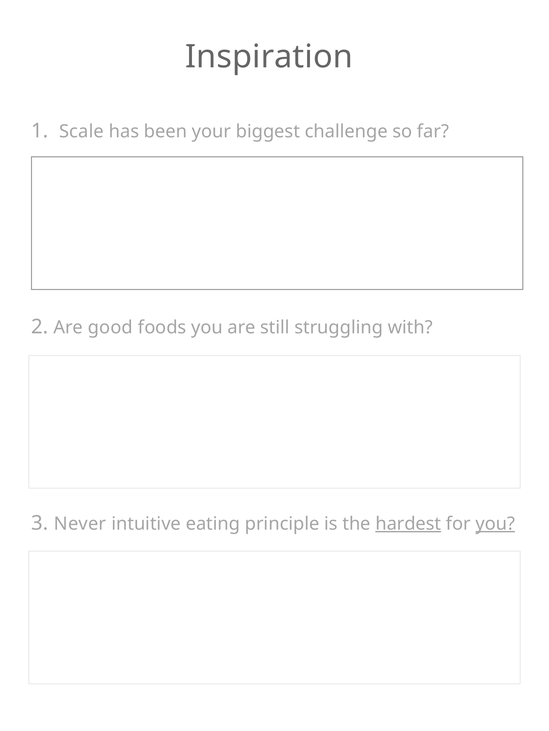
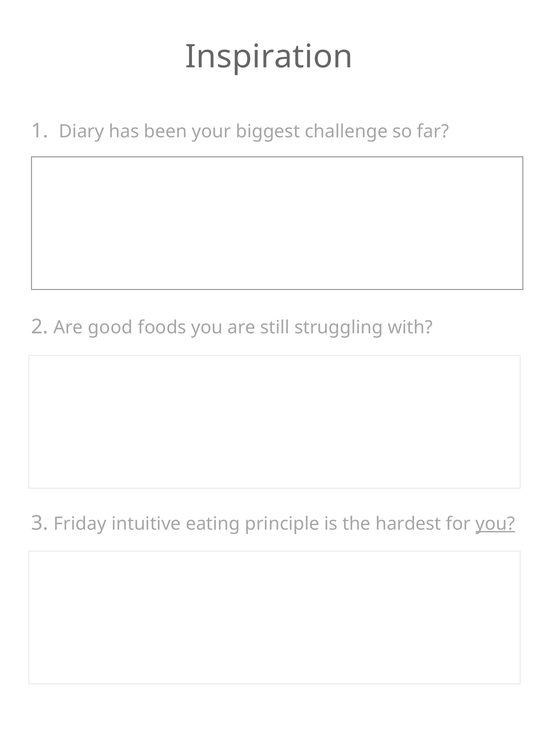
Scale: Scale -> Diary (82, 132)
Never: Never -> Friday (80, 525)
hardest underline: present -> none (408, 525)
